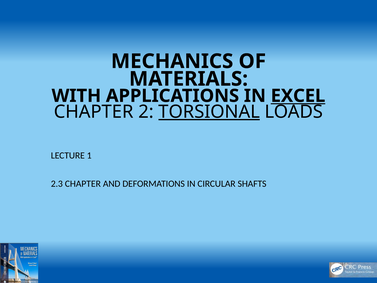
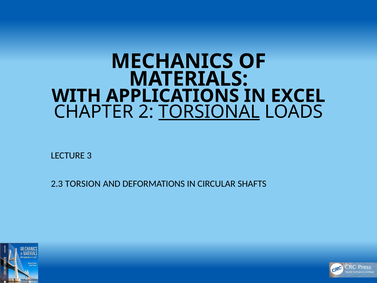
EXCEL underline: present -> none (298, 96)
1: 1 -> 3 (89, 155)
2.3 CHAPTER: CHAPTER -> TORSION (83, 184)
